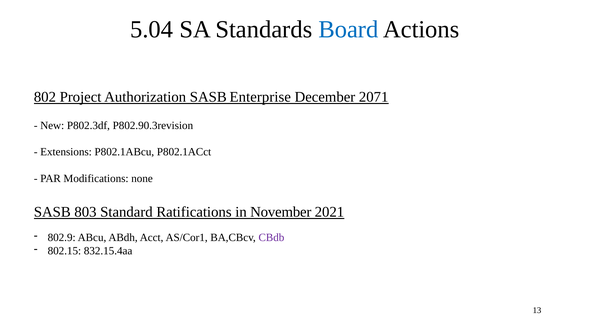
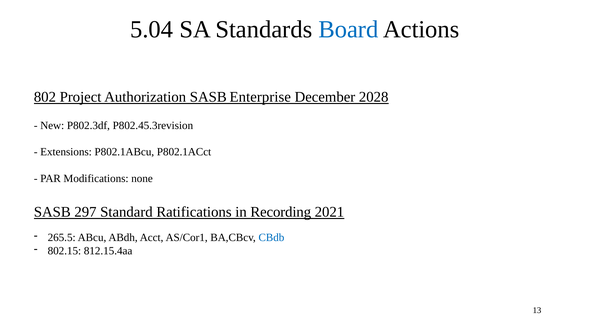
2071: 2071 -> 2028 (374, 97)
P802.90.3revision: P802.90.3revision -> P802.45.3revision (153, 125)
803: 803 -> 297 (85, 212)
November: November -> Recording (281, 212)
802.9: 802.9 -> 265.5 (62, 237)
CBdb colour: purple -> blue (271, 237)
832.15.4aa: 832.15.4aa -> 812.15.4aa (108, 251)
